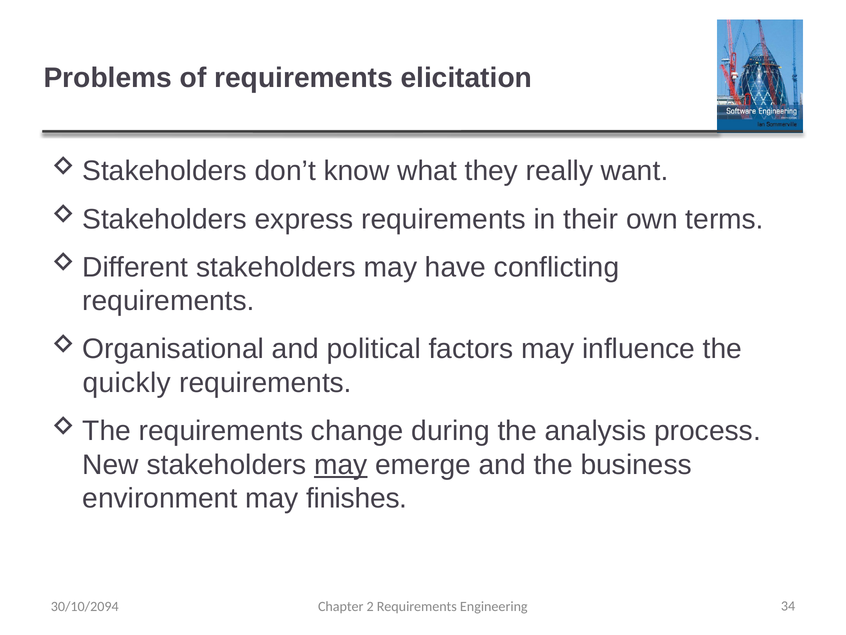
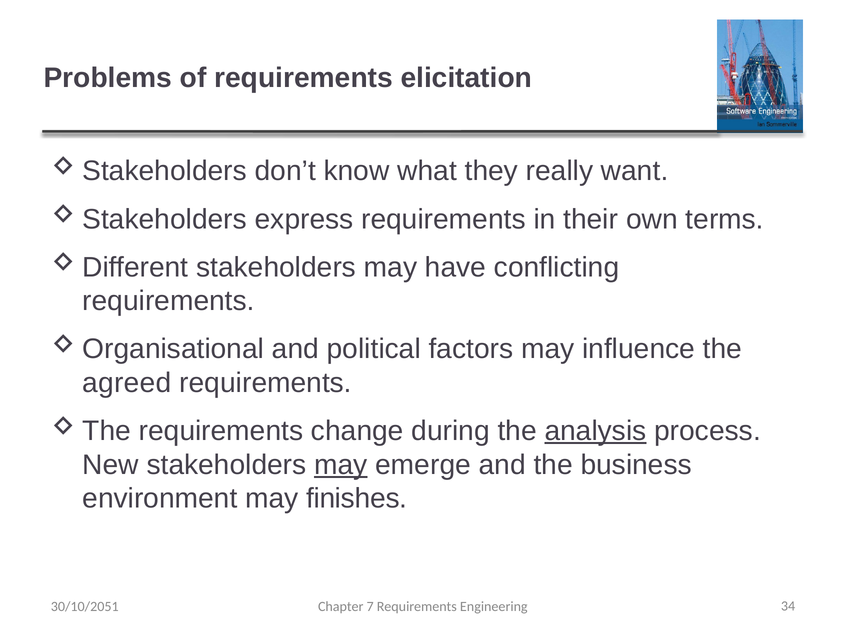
quickly: quickly -> agreed (127, 383)
analysis underline: none -> present (595, 431)
30/10/2094: 30/10/2094 -> 30/10/2051 (85, 606)
2: 2 -> 7 (370, 606)
